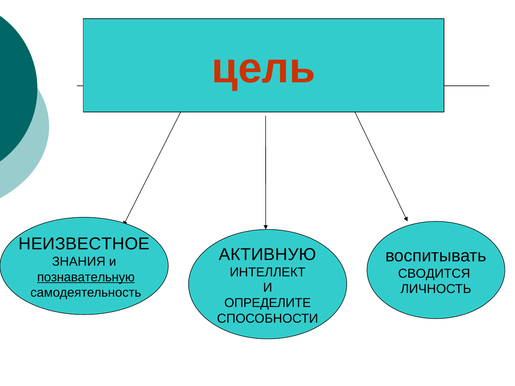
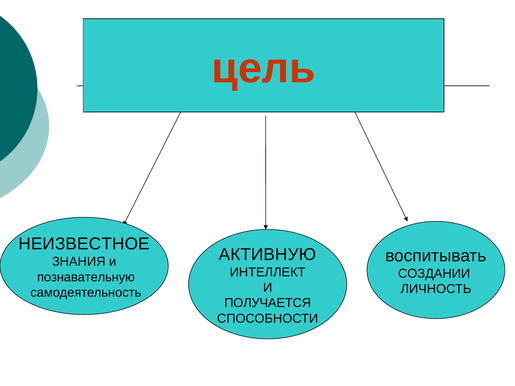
СВОДИТСЯ: СВОДИТСЯ -> СОЗДАНИИ (434, 274)
познавательную underline: present -> none (86, 277)
ОПРЕДЕЛИТЕ: ОПРЕДЕЛИТЕ -> ПОЛУЧАЕТСЯ (268, 303)
